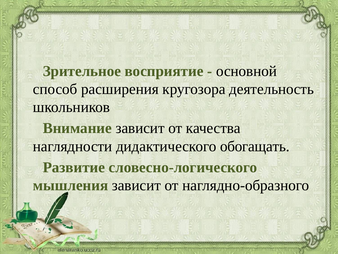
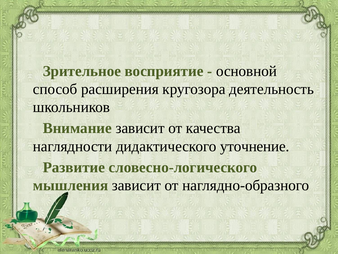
обогащать: обогащать -> уточнение (255, 146)
